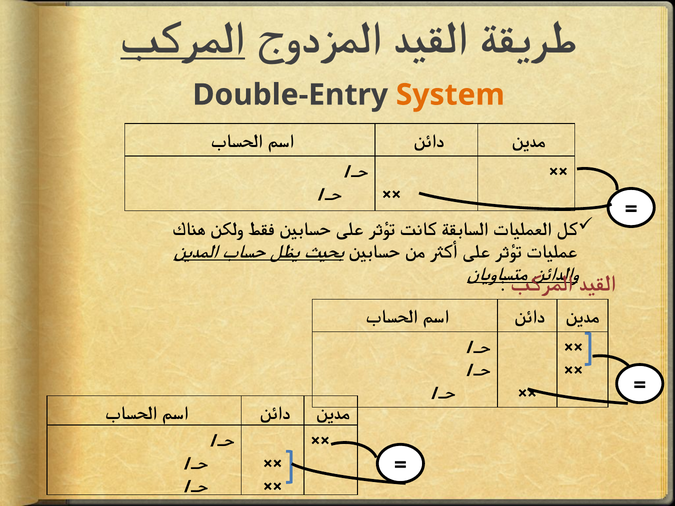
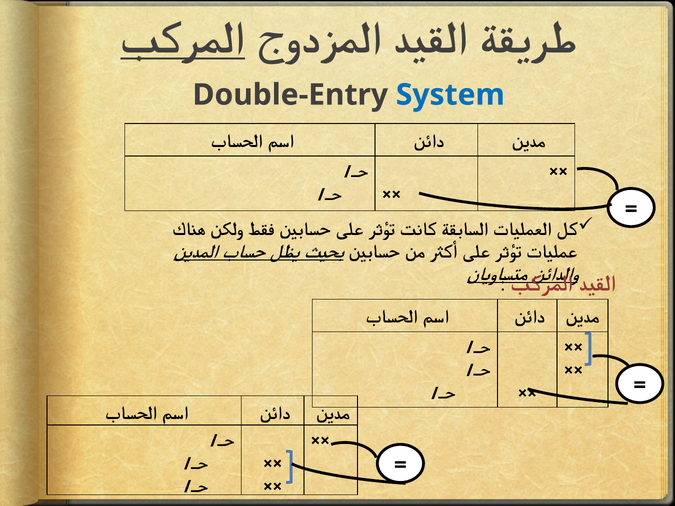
System colour: orange -> blue (450, 95)
